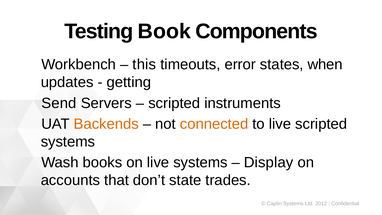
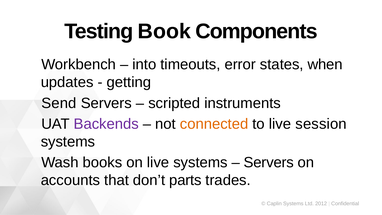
this: this -> into (144, 65)
Backends colour: orange -> purple (106, 124)
live scripted: scripted -> session (321, 124)
Display: Display -> Servers (269, 162)
state: state -> parts (185, 180)
